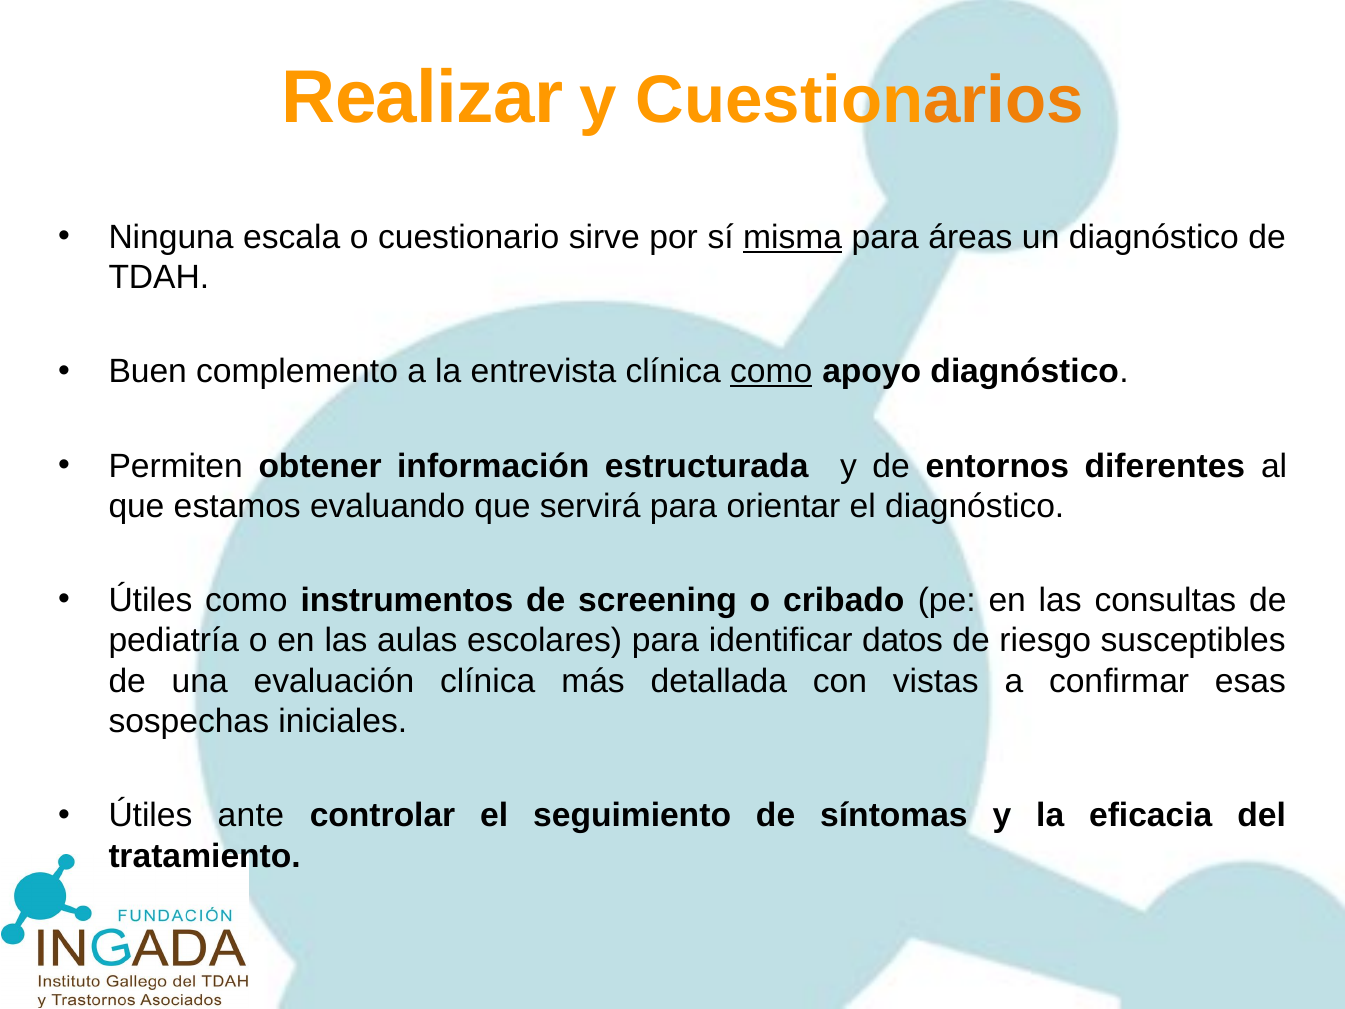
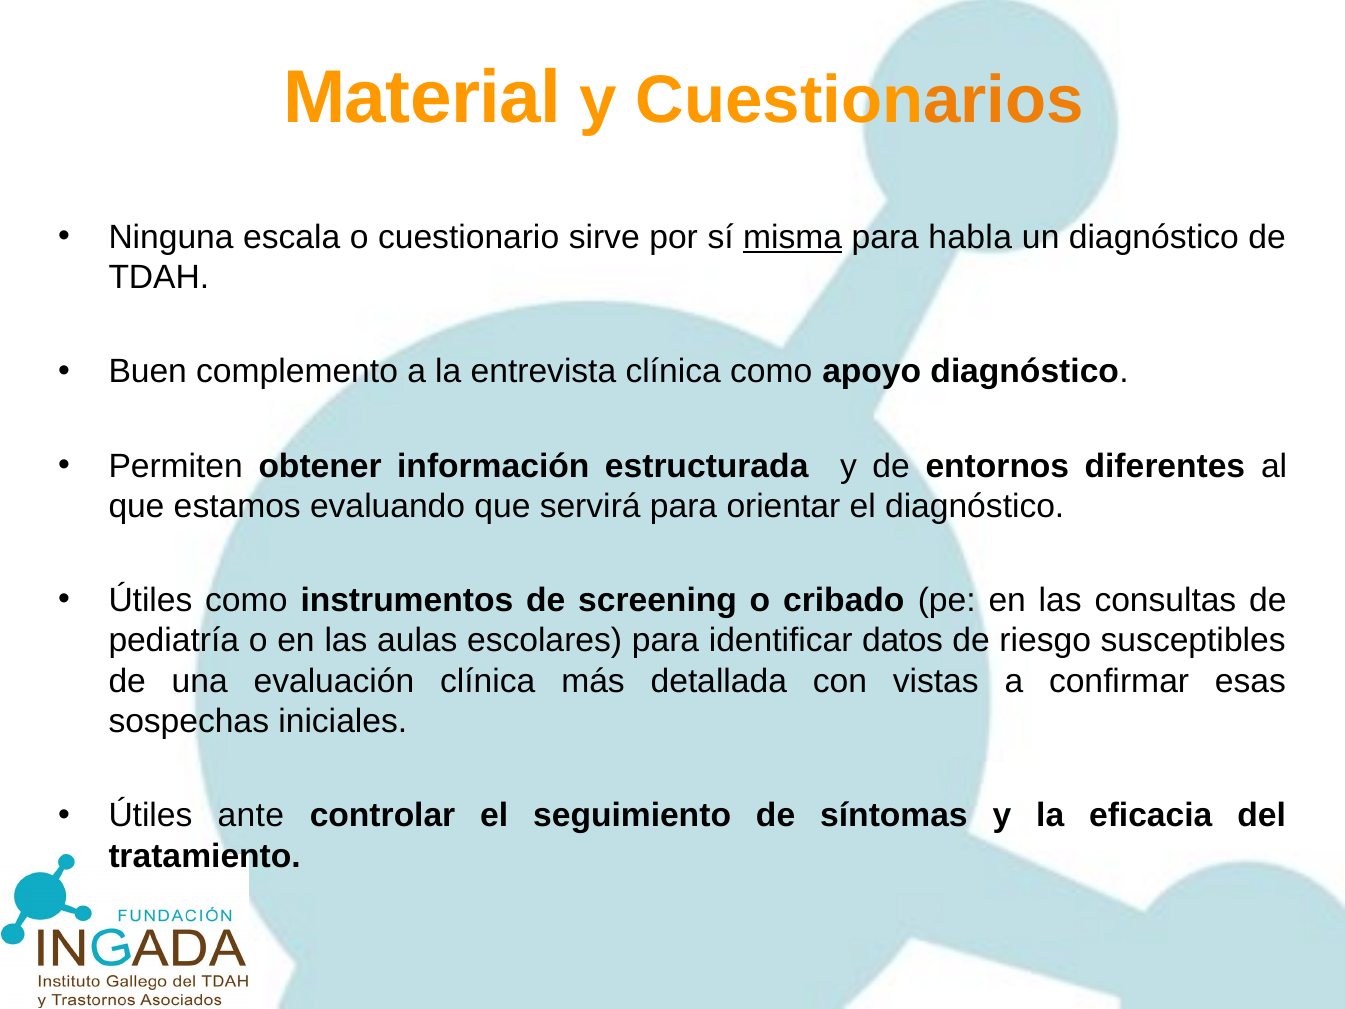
Realizar: Realizar -> Material (422, 98)
áreas: áreas -> habla (970, 237)
como underline: present -> none (771, 372)
